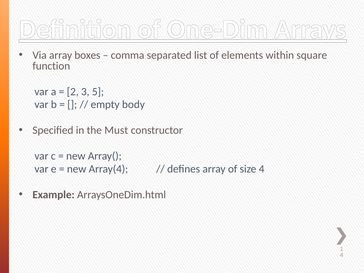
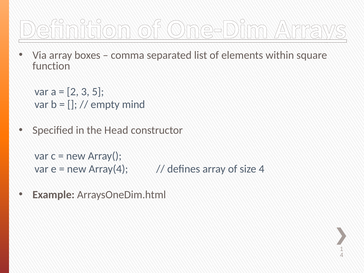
body: body -> mind (134, 105)
Must: Must -> Head (116, 130)
